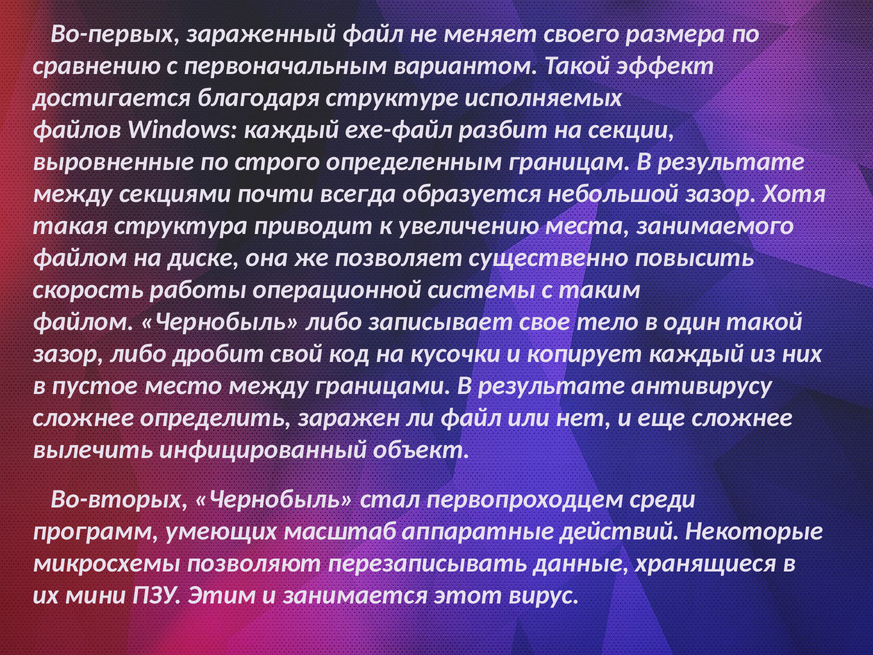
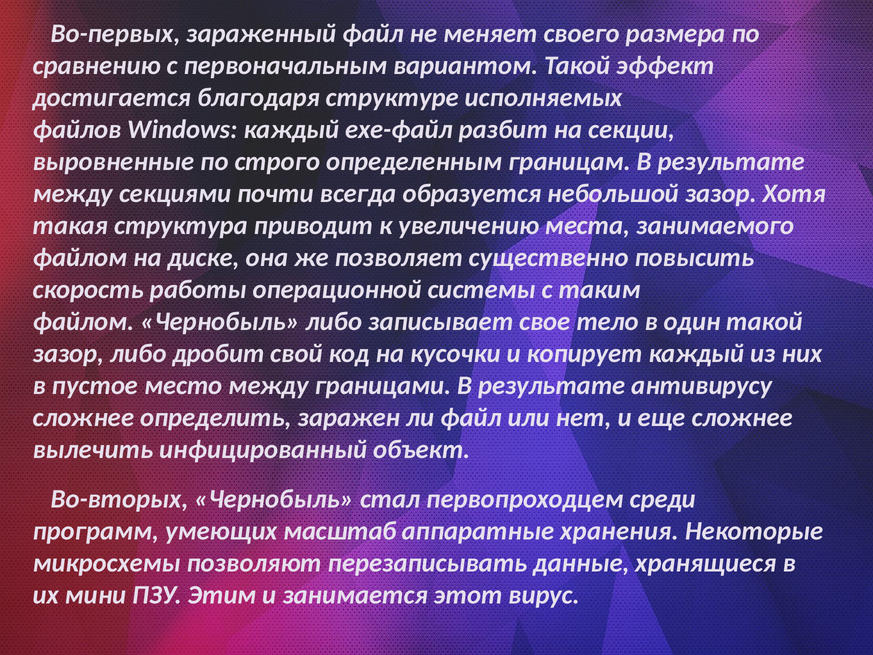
действий: действий -> хранения (620, 531)
